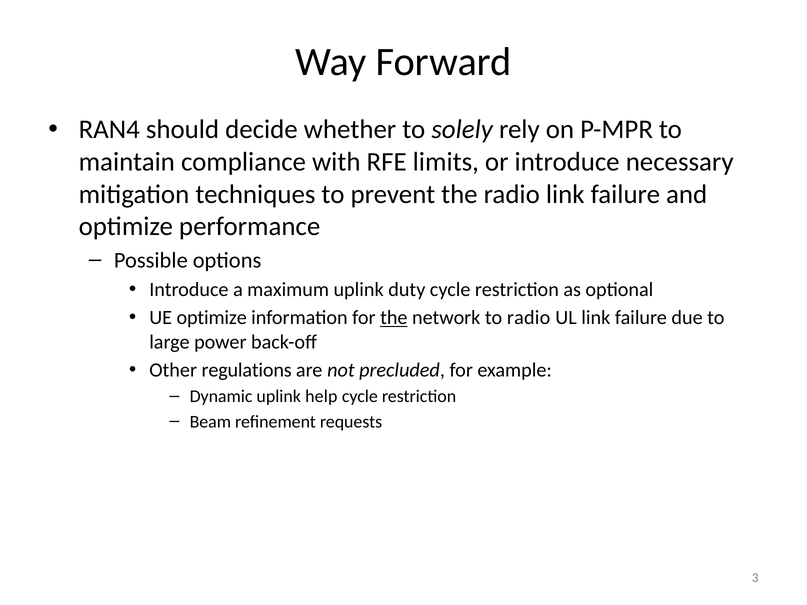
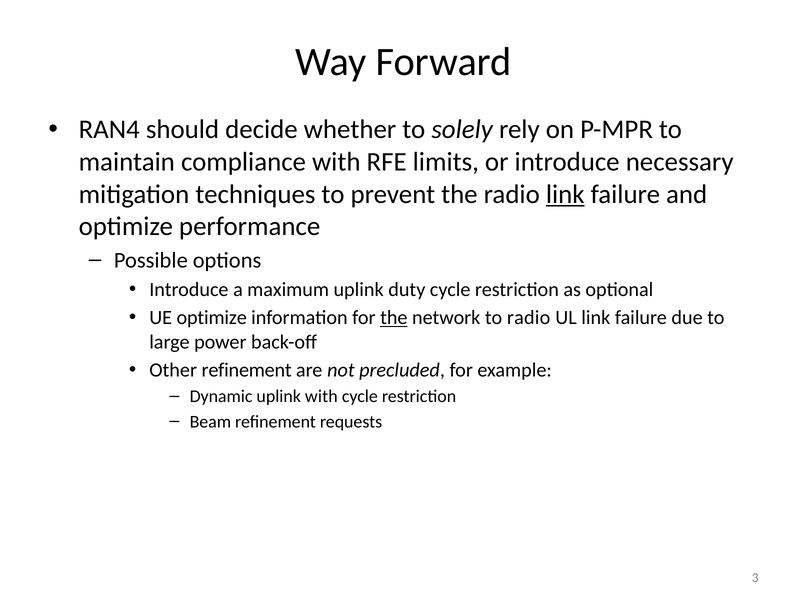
link underline: none -> present (565, 194)
Other regulations: regulations -> refinement (247, 370)
uplink help: help -> with (321, 397)
